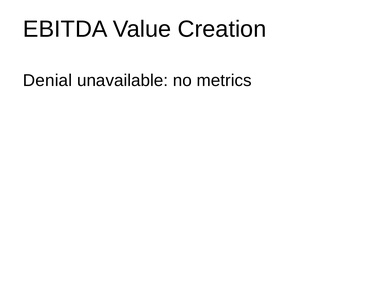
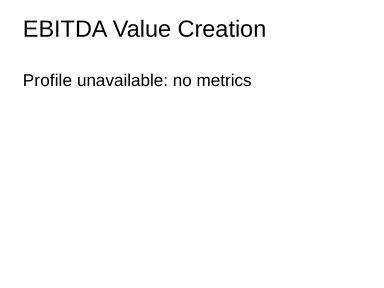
Denial: Denial -> Profile (48, 81)
